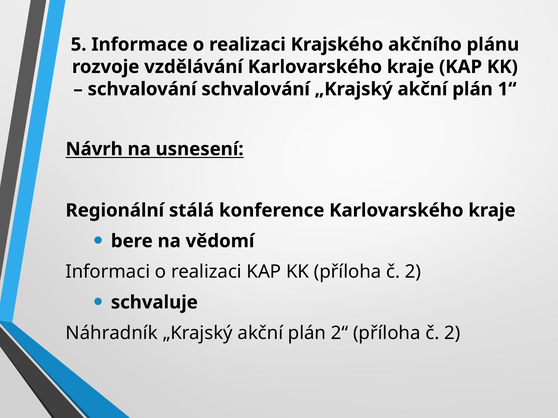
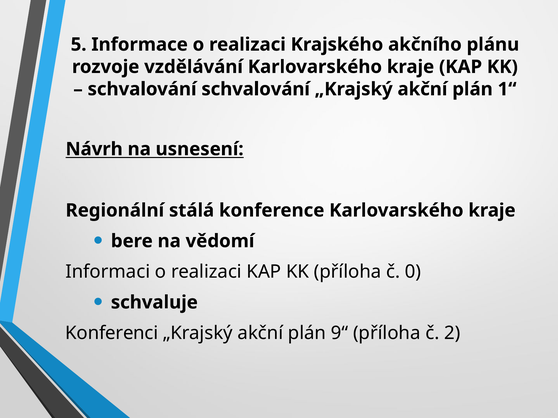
KK příloha č 2: 2 -> 0 (413, 272)
Náhradník: Náhradník -> Konferenci (112, 333)
2“: 2“ -> 9“ (340, 333)
